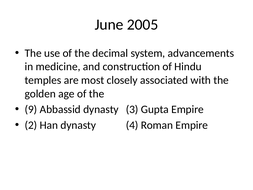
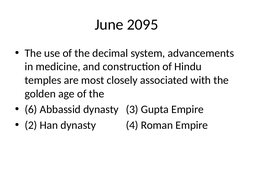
2005: 2005 -> 2095 (143, 24)
9: 9 -> 6 (31, 109)
